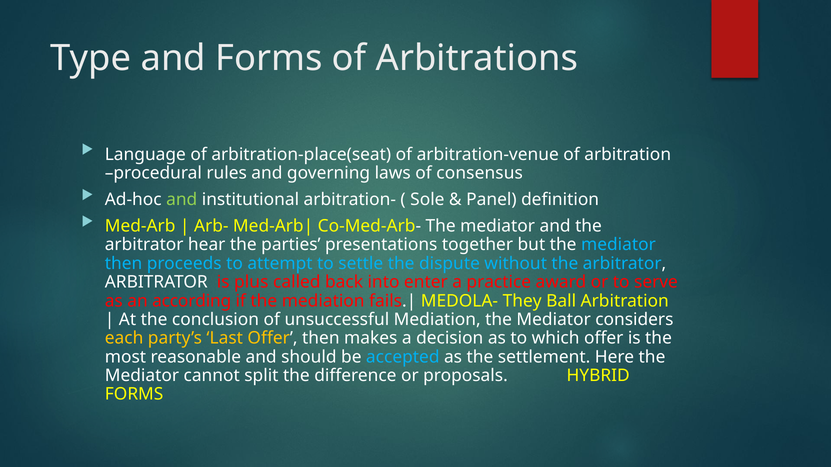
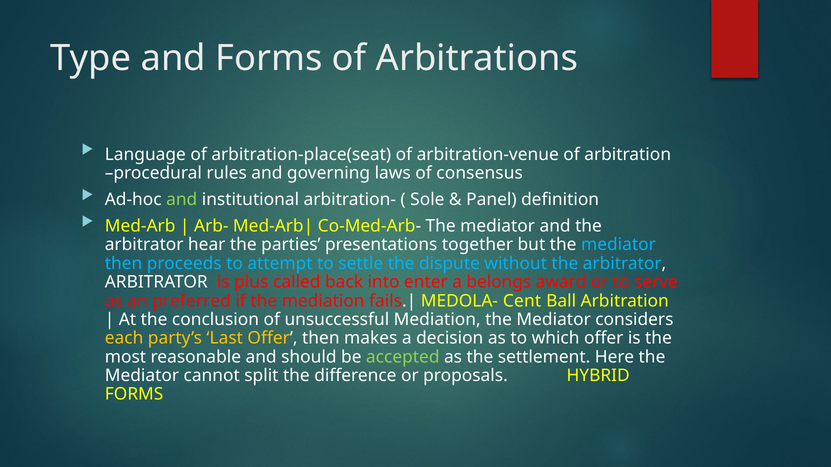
practice: practice -> belongs (499, 282)
according: according -> preferred (192, 301)
They: They -> Cent (522, 301)
accepted colour: light blue -> light green (403, 357)
